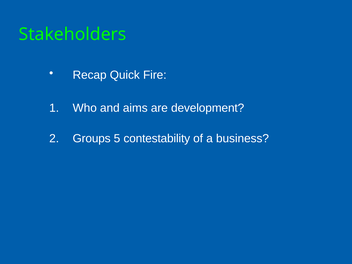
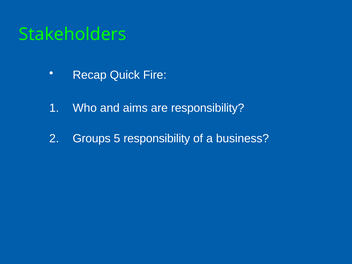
are development: development -> responsibility (208, 108)
5 contestability: contestability -> responsibility (157, 138)
